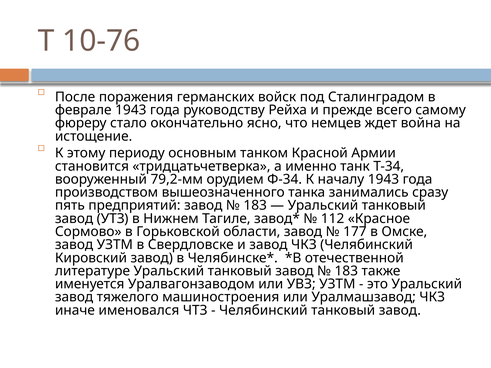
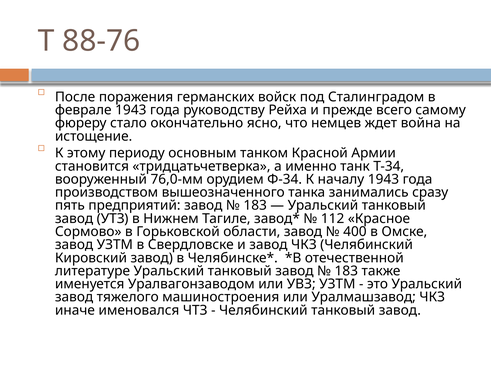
10-76: 10-76 -> 88-76 (101, 41)
79,2-мм: 79,2-мм -> 76,0-мм (177, 179)
177: 177 -> 400 (355, 232)
